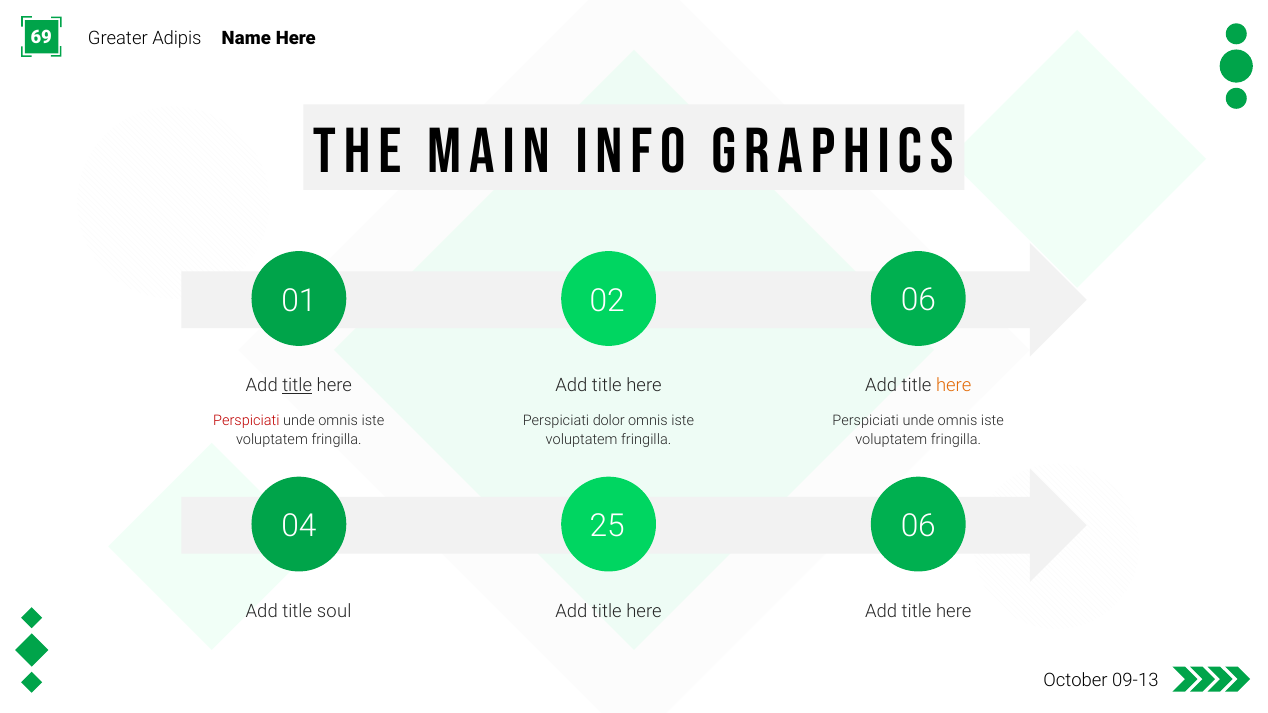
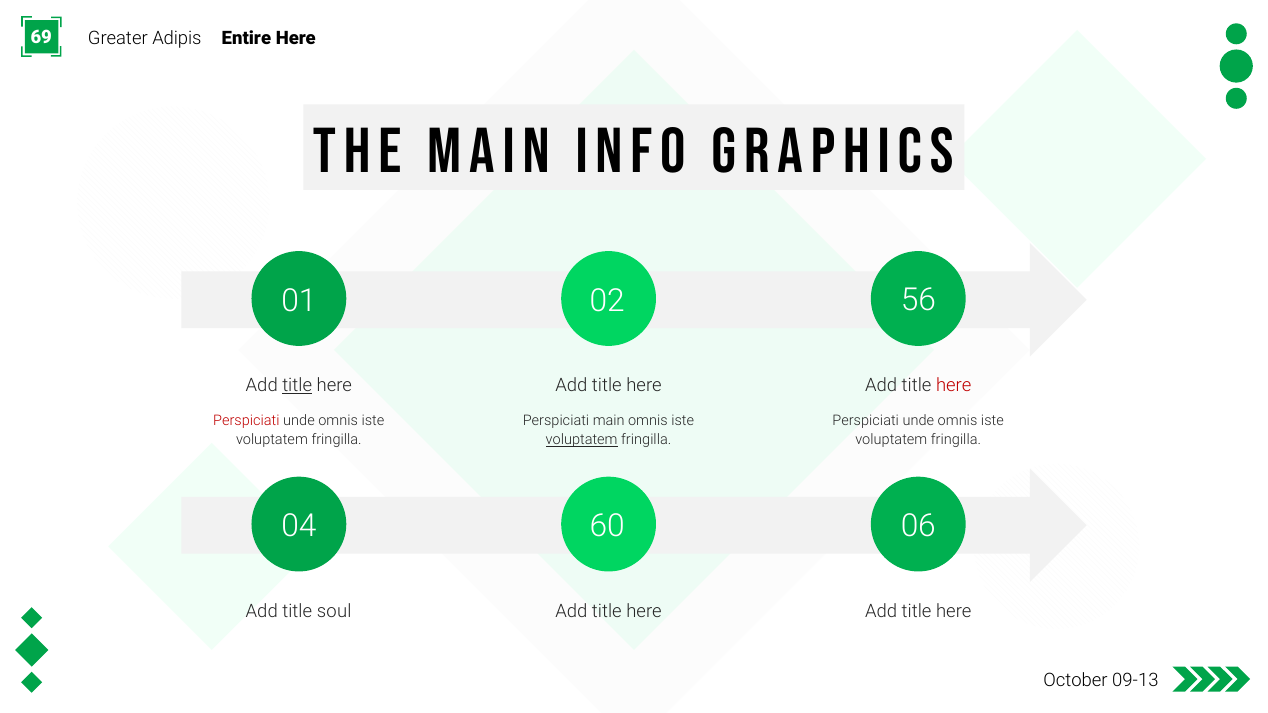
Name: Name -> Entire (246, 39)
02 06: 06 -> 56 (918, 300)
here colour: orange -> red (954, 386)
Perspiciati dolor: dolor -> main (609, 421)
voluptatem underline: none -> present (582, 440)
25: 25 -> 60 (607, 527)
